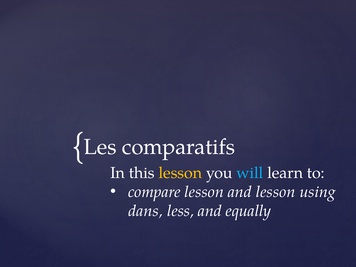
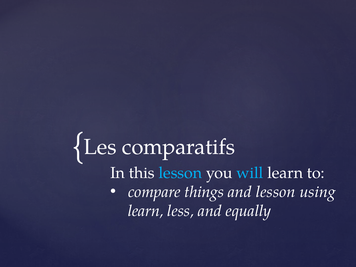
lesson colour: yellow -> light blue (180, 173)
compare lesson: lesson -> things (204, 192)
dans: dans -> learn (146, 211)
